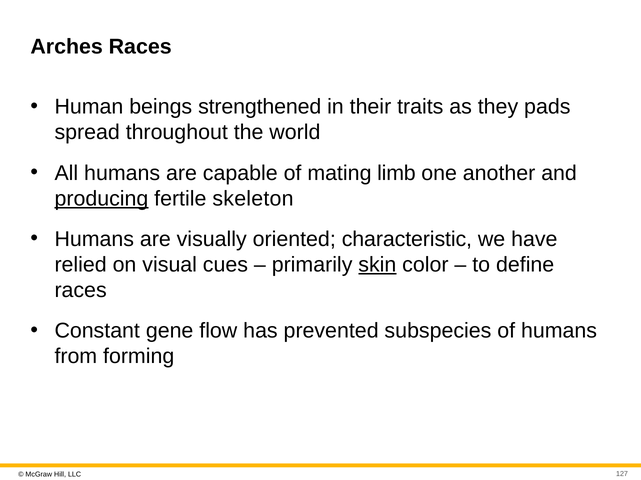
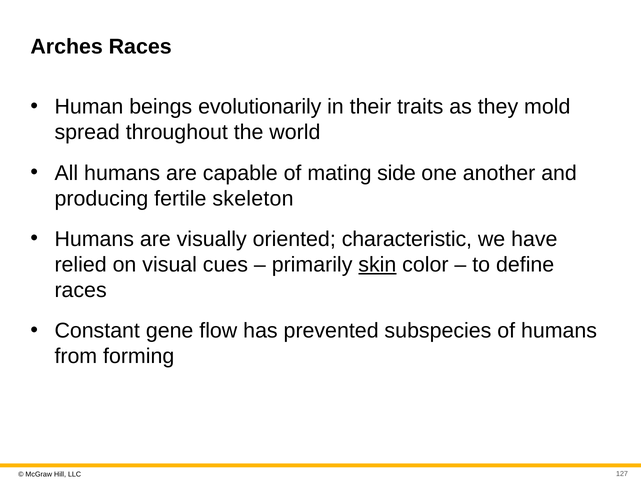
strengthened: strengthened -> evolutionarily (260, 107)
pads: pads -> mold (547, 107)
limb: limb -> side (396, 173)
producing underline: present -> none (101, 199)
